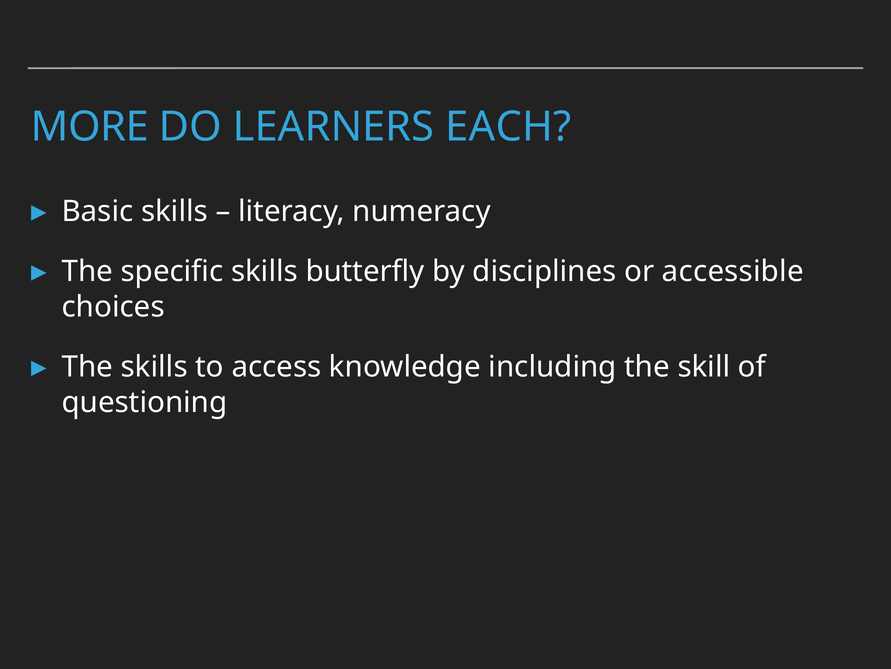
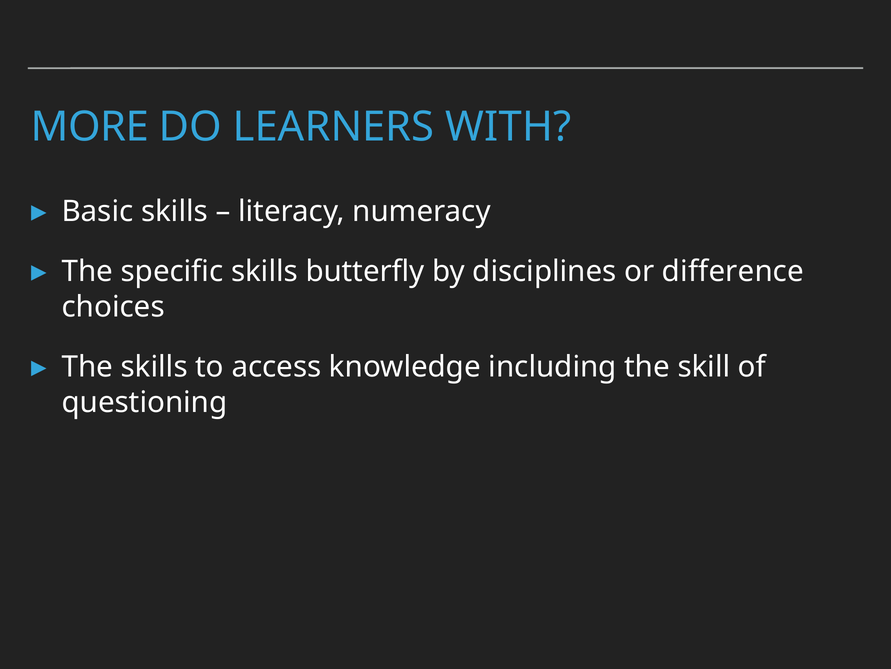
EACH: EACH -> WITH (508, 127)
accessible: accessible -> difference (733, 271)
